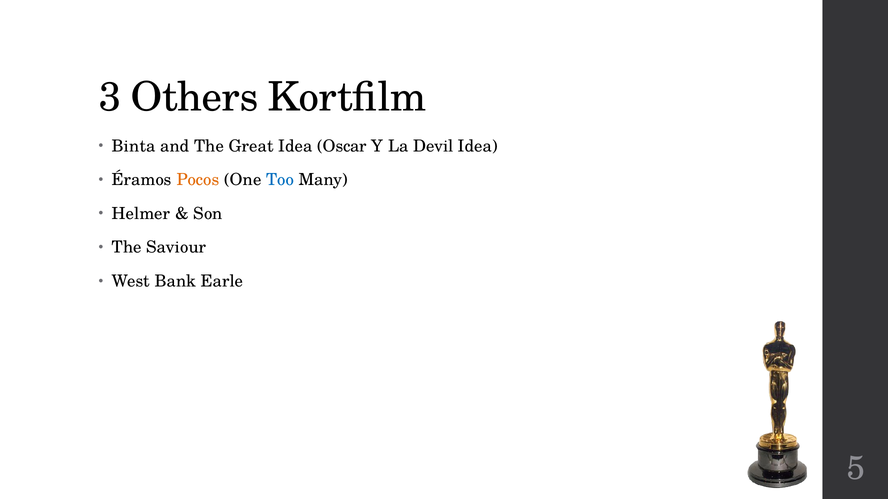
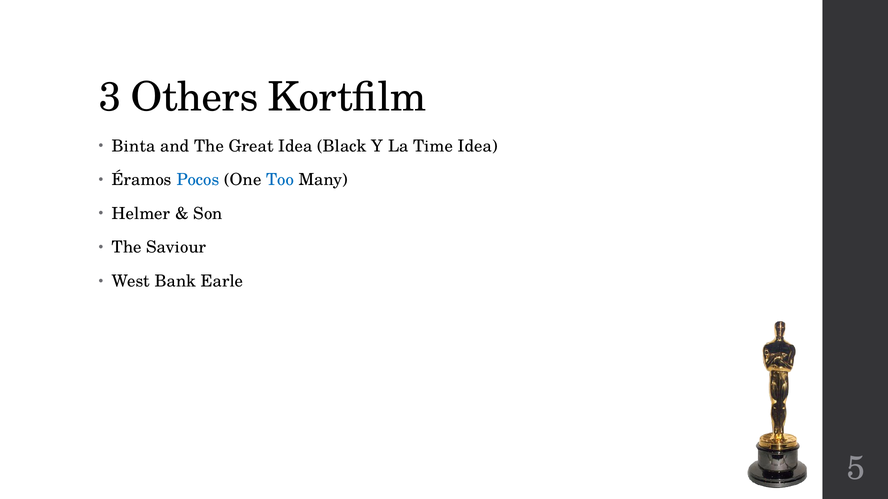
Oscar: Oscar -> Black (342, 146)
Devil: Devil -> Time (433, 146)
Pocos colour: orange -> blue (198, 180)
